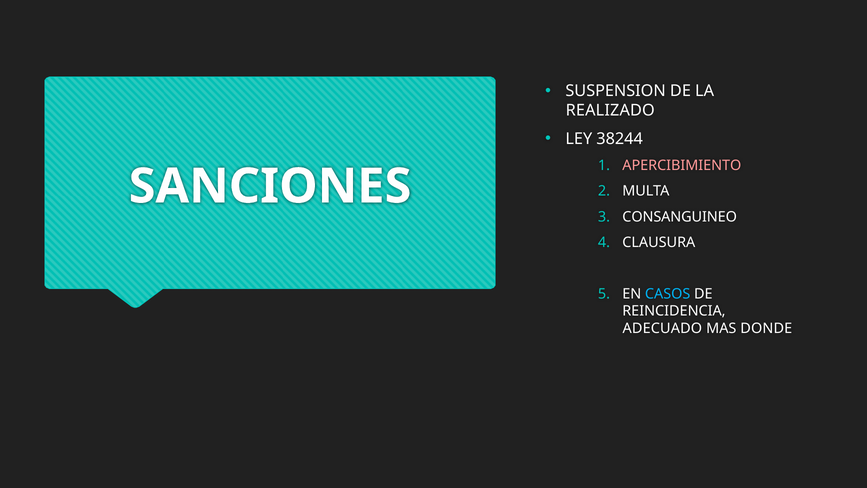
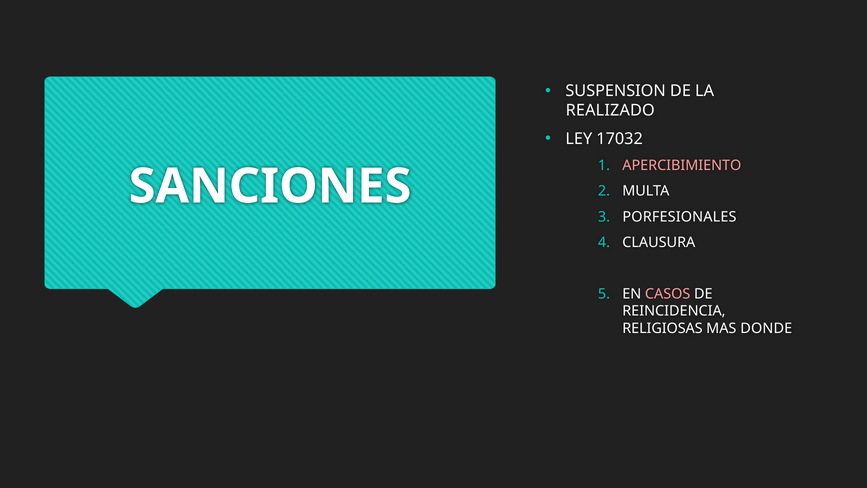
38244: 38244 -> 17032 (620, 139)
CONSANGUINEO: CONSANGUINEO -> PORFESIONALES (680, 217)
CASOS colour: light blue -> pink (668, 294)
ADECUADO: ADECUADO -> RELIGIOSAS (662, 328)
